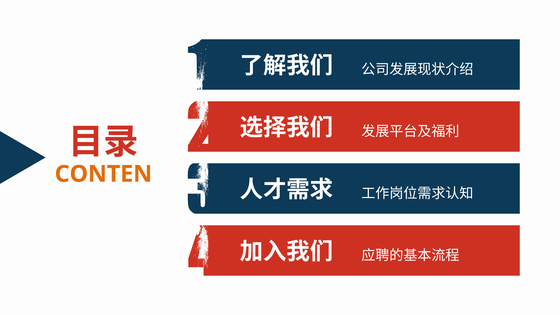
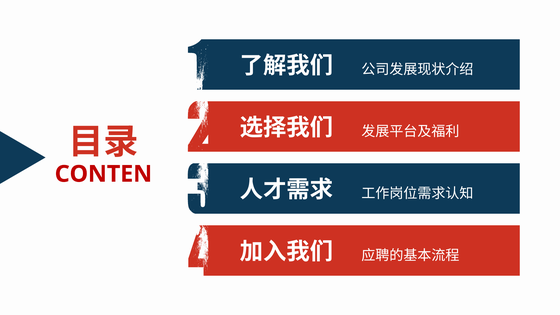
CONTEN colour: orange -> red (103, 174)
